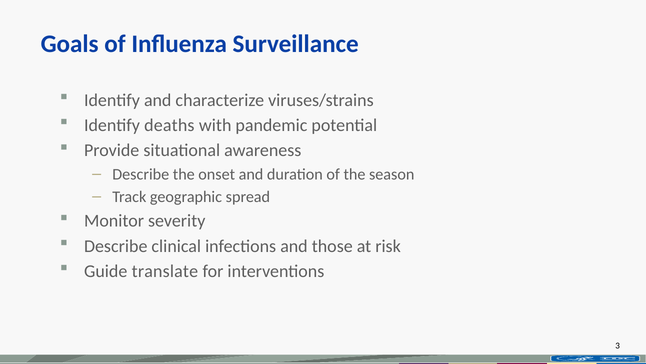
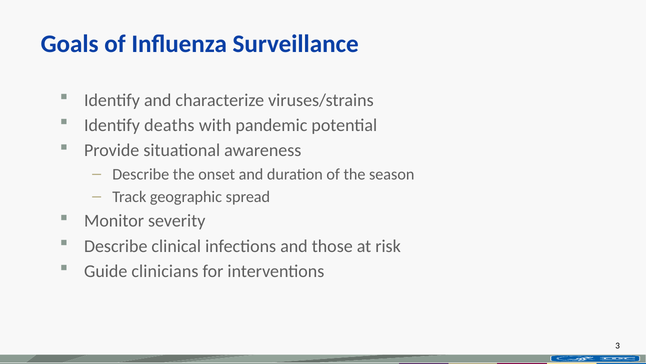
translate: translate -> clinicians (165, 271)
